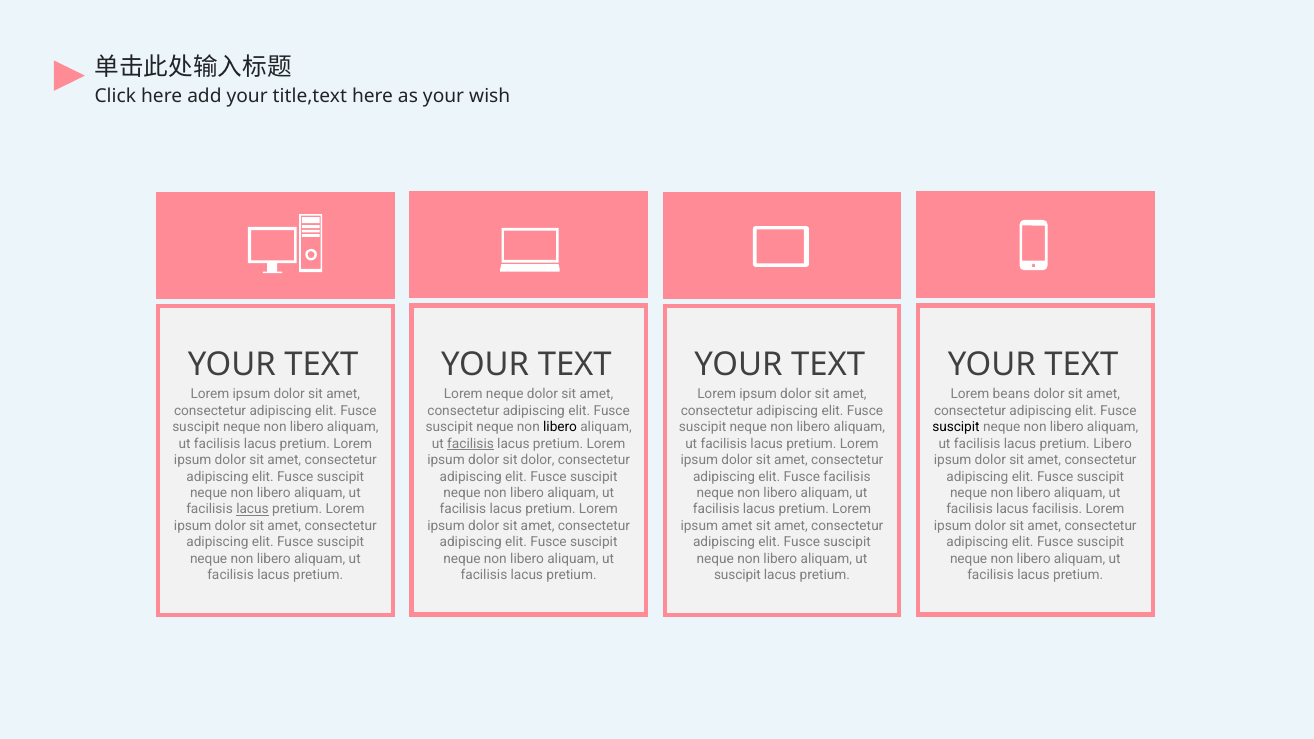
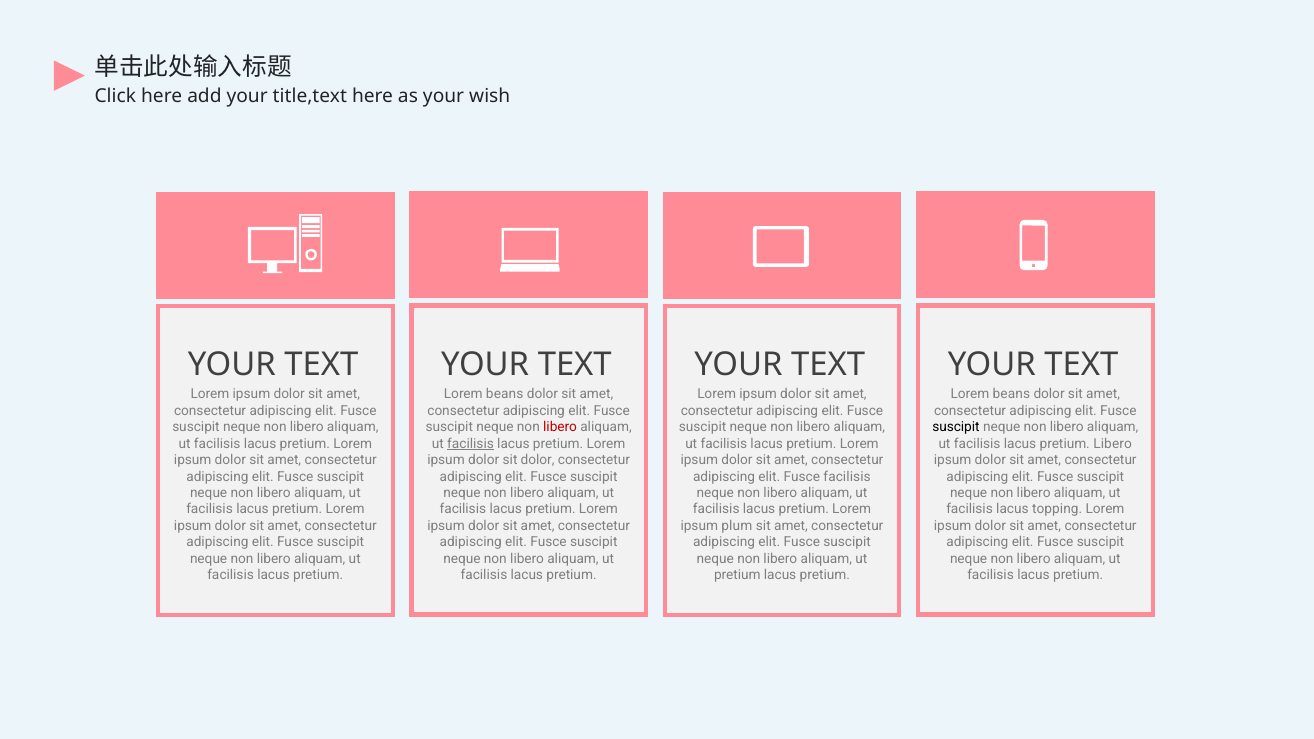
neque: neque -> beans (505, 394)
libero colour: black -> red (560, 427)
lacus underline: present -> none (252, 510)
lacus facilisis: facilisis -> topping (1057, 510)
ipsum amet: amet -> plum (737, 526)
suscipit: suscipit -> pretium (737, 575)
